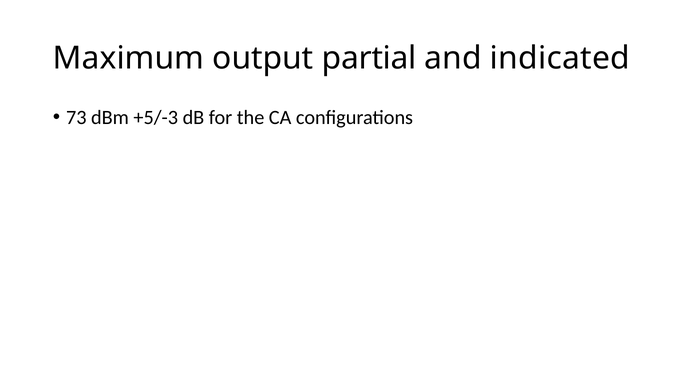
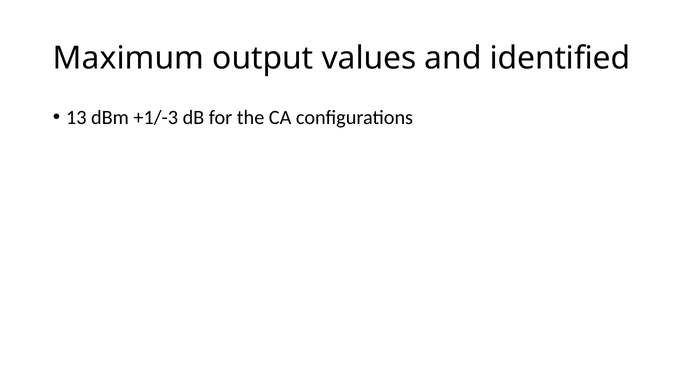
partial: partial -> values (369, 58)
indicated: indicated -> identified (560, 58)
73: 73 -> 13 (76, 118)
+5/-3: +5/-3 -> +1/-3 (156, 118)
